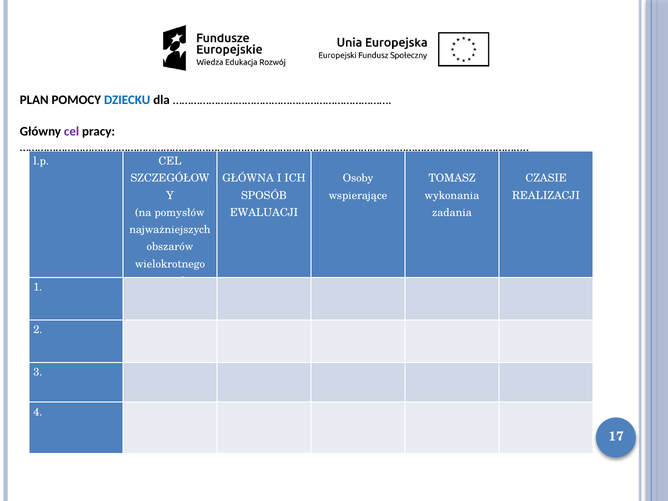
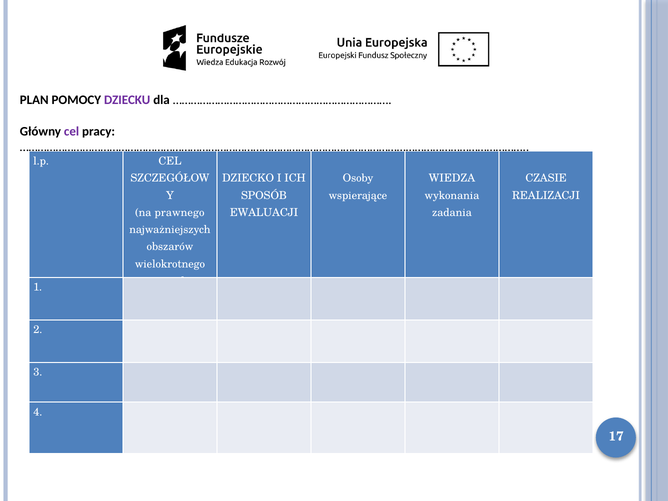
DZIECKU colour: blue -> purple (127, 100)
GŁÓWNA: GŁÓWNA -> DZIECKO (248, 178)
TOMASZ: TOMASZ -> WIEDZA (452, 178)
pomysłów: pomysłów -> prawnego (180, 213)
